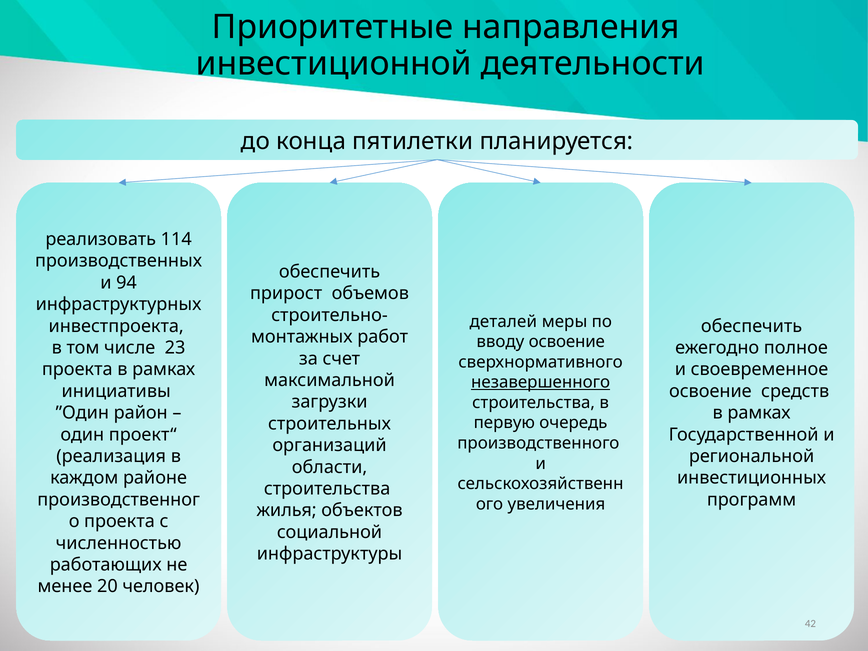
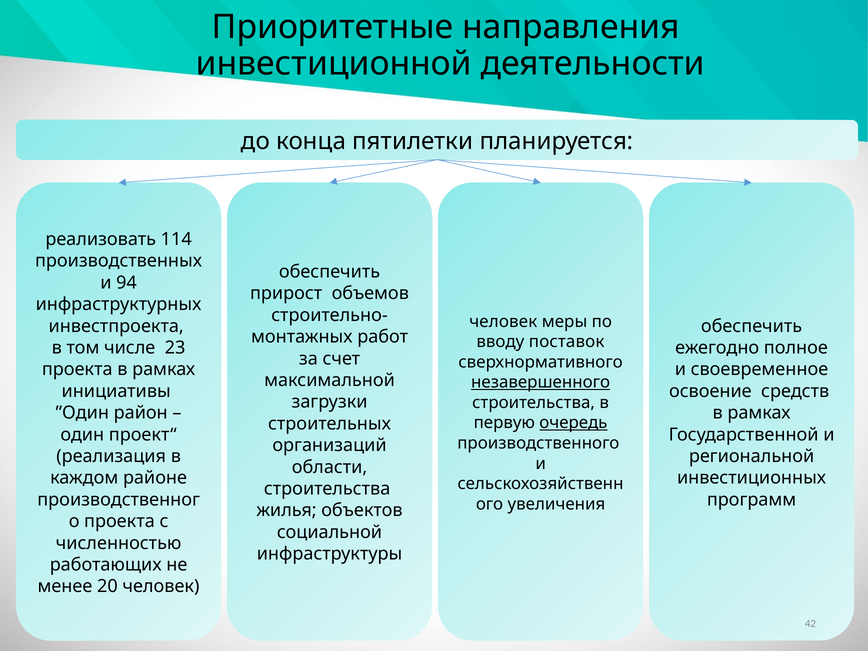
деталей: деталей -> человек (503, 322)
вводу освоение: освоение -> поставок (567, 342)
очередь underline: none -> present (573, 423)
